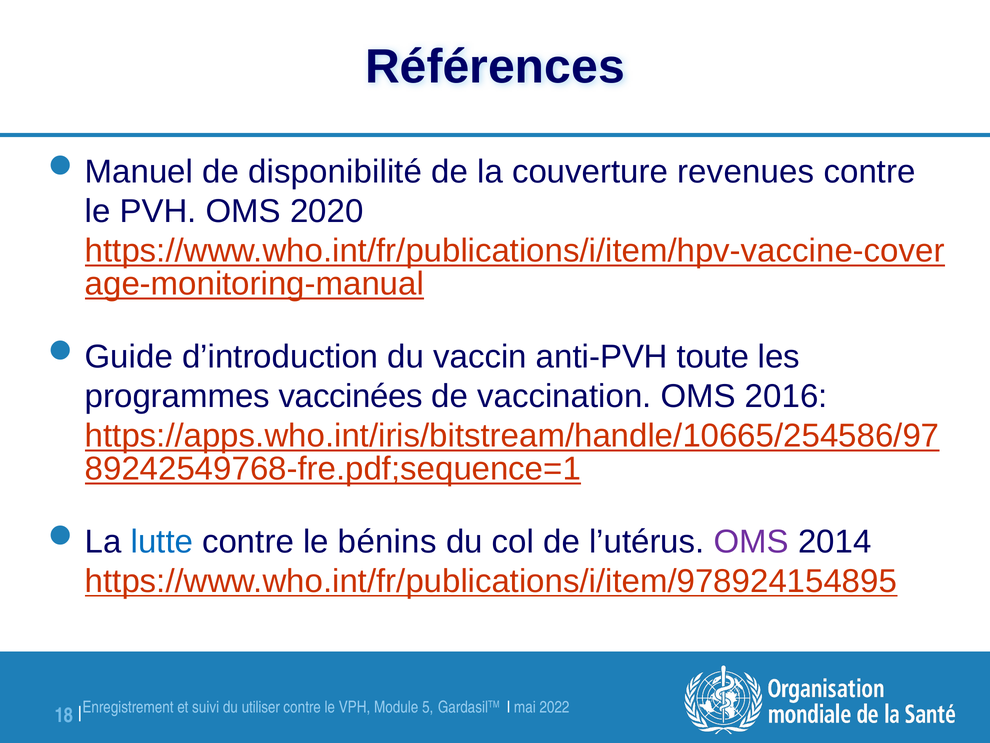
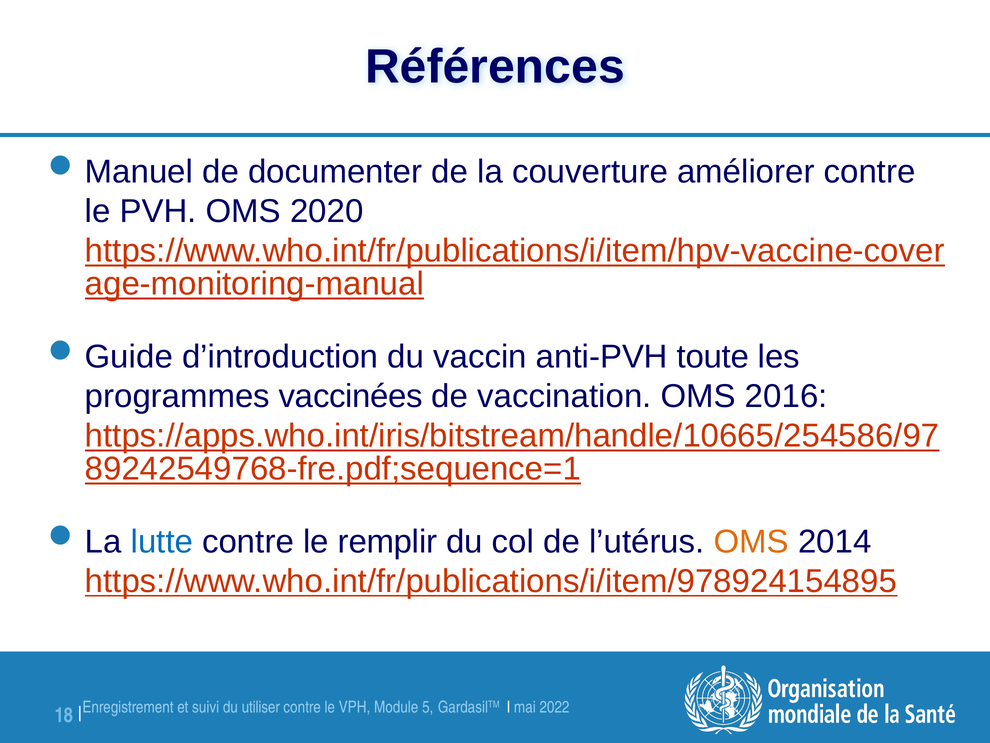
disponibilité: disponibilité -> documenter (335, 172)
revenues: revenues -> améliorer (746, 172)
bénins: bénins -> remplir (387, 541)
OMS colour: purple -> orange (751, 541)
